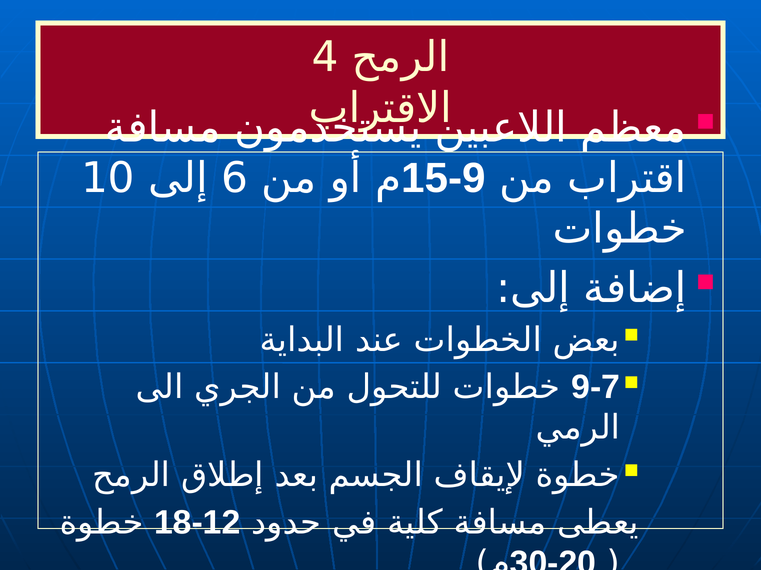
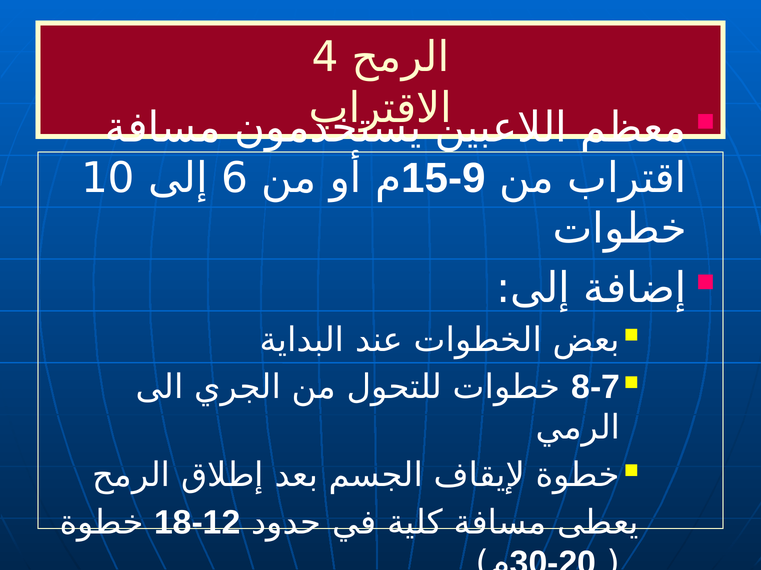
9-7: 9-7 -> 8-7 (596, 388)
